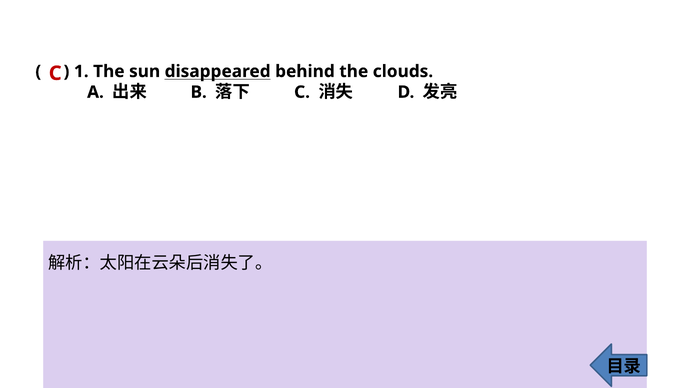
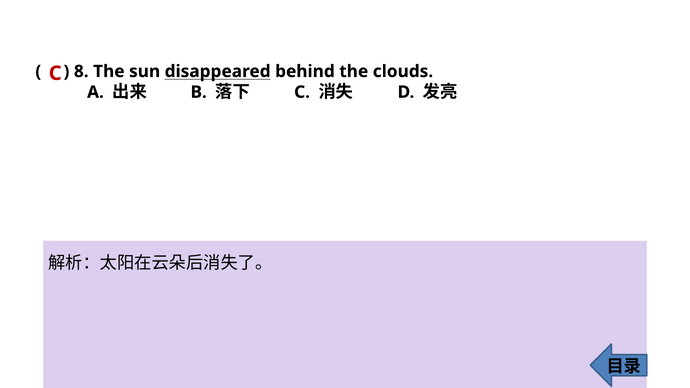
1: 1 -> 8 (81, 71)
